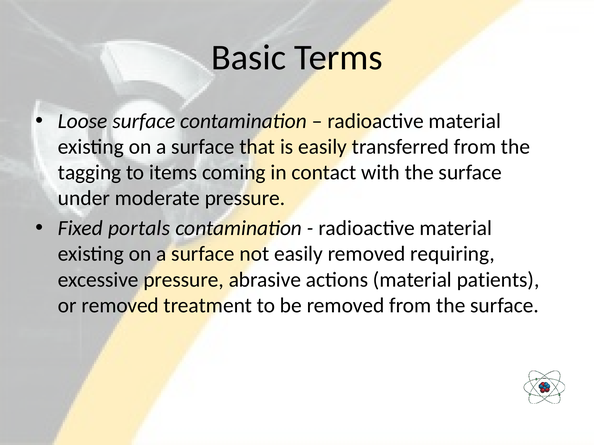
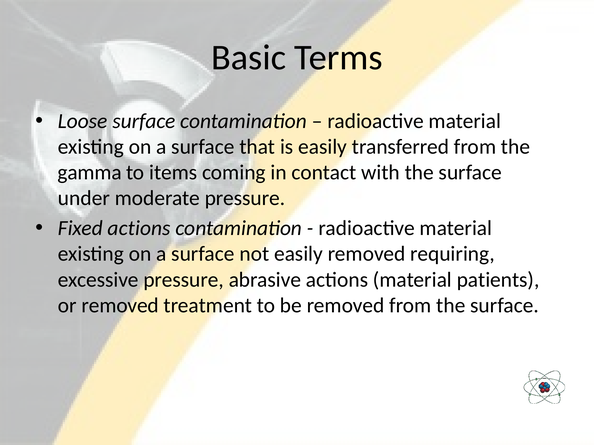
tagging: tagging -> gamma (90, 173)
Fixed portals: portals -> actions (139, 228)
